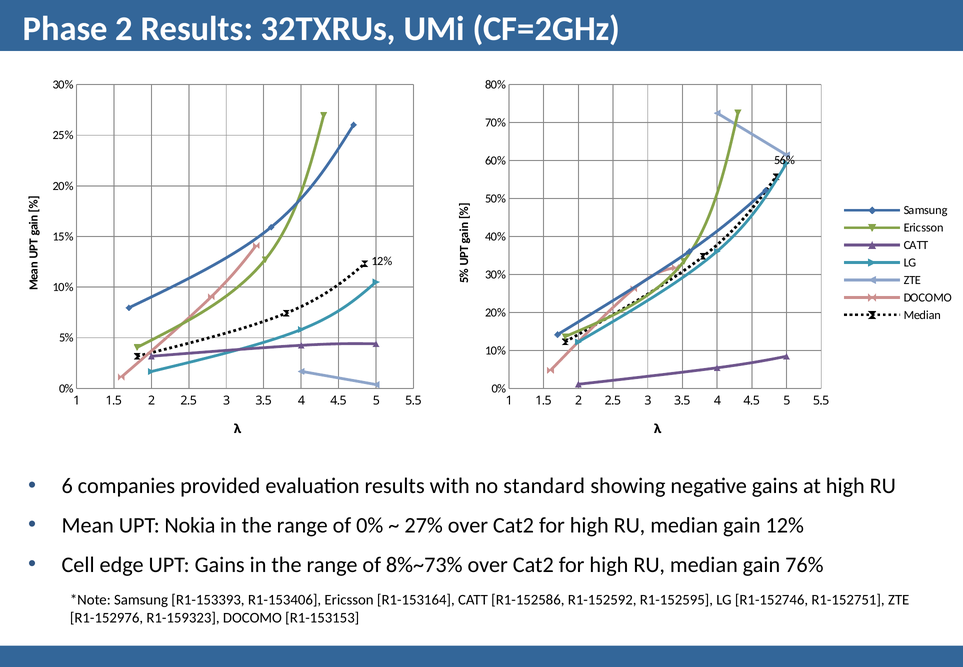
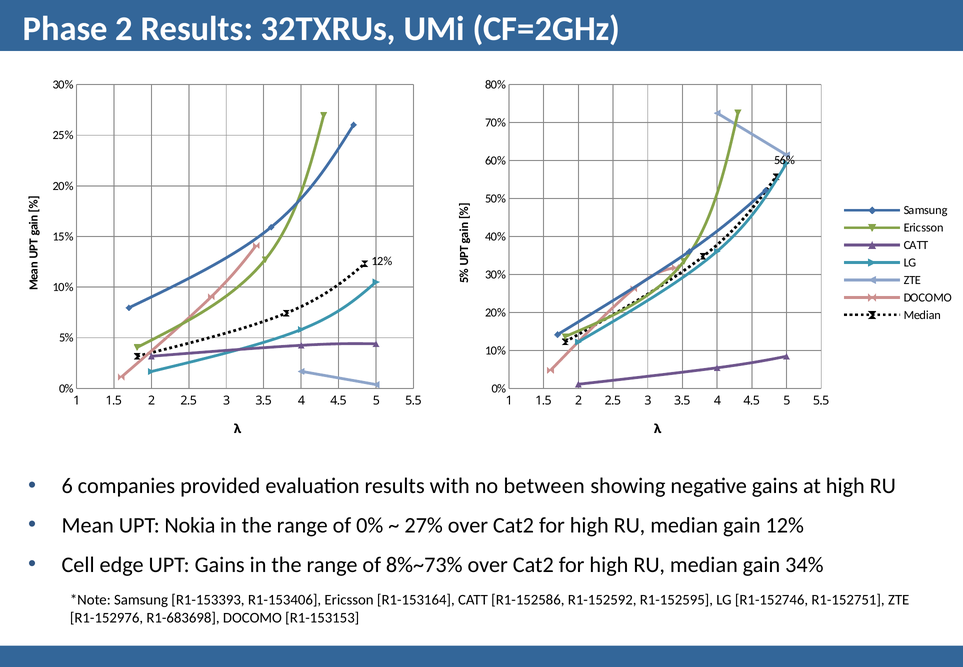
standard: standard -> between (544, 486)
76%: 76% -> 34% (804, 564)
R1-159323: R1-159323 -> R1-683698 (183, 617)
